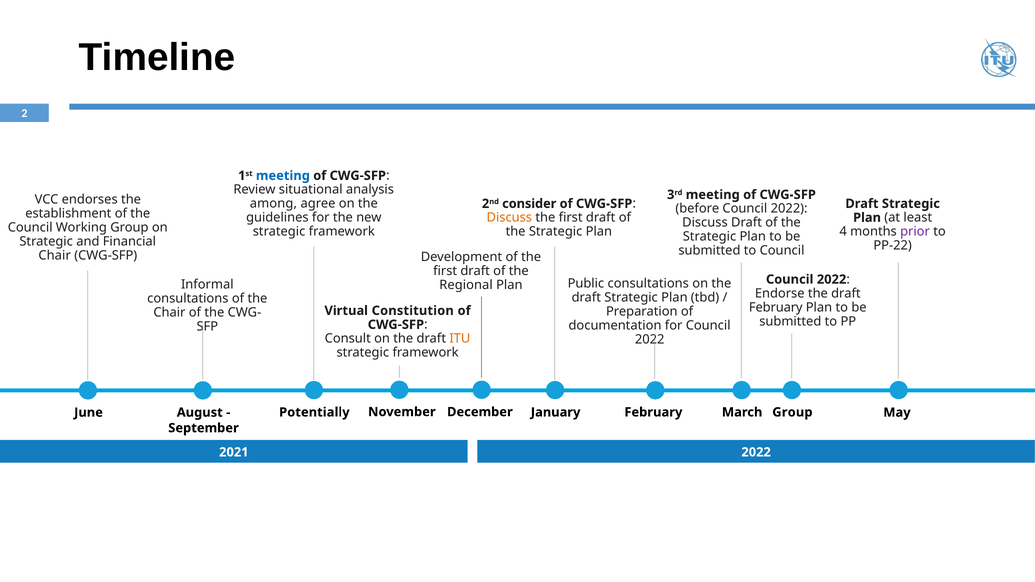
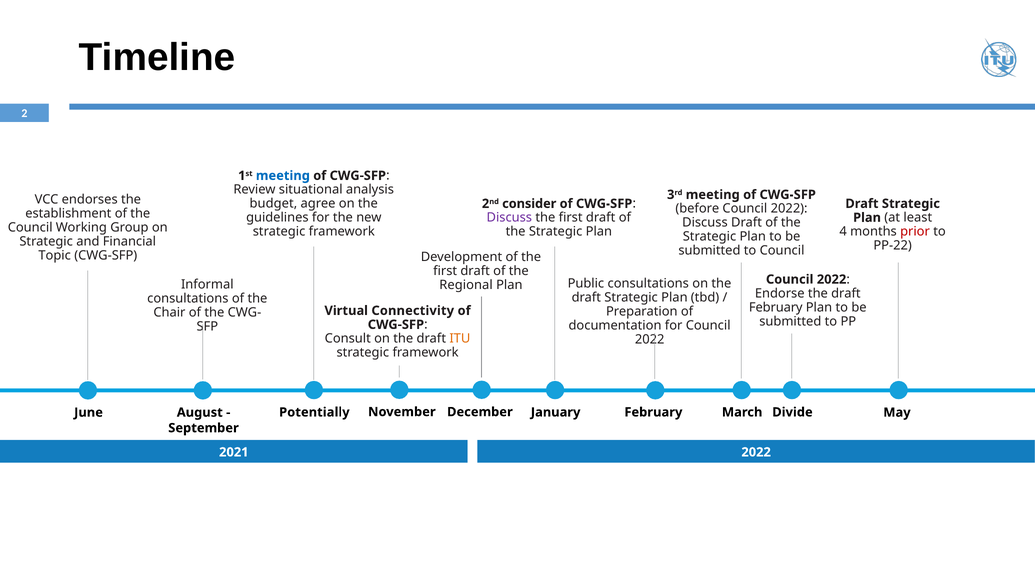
among: among -> budget (273, 204)
Discuss colour: orange -> purple (509, 218)
prior colour: purple -> red (915, 232)
Chair: Chair -> Topic (55, 256)
Constitution: Constitution -> Connectivity (413, 311)
Group: Group -> Divide (792, 412)
